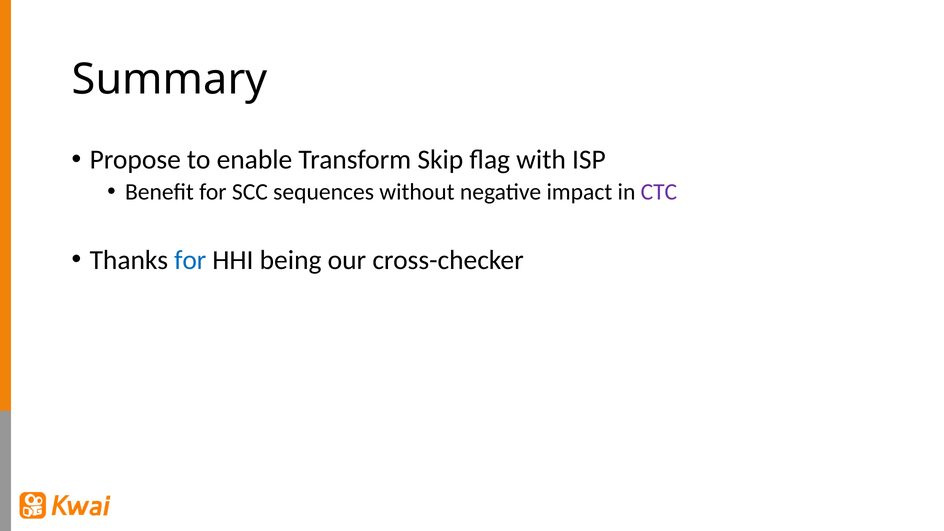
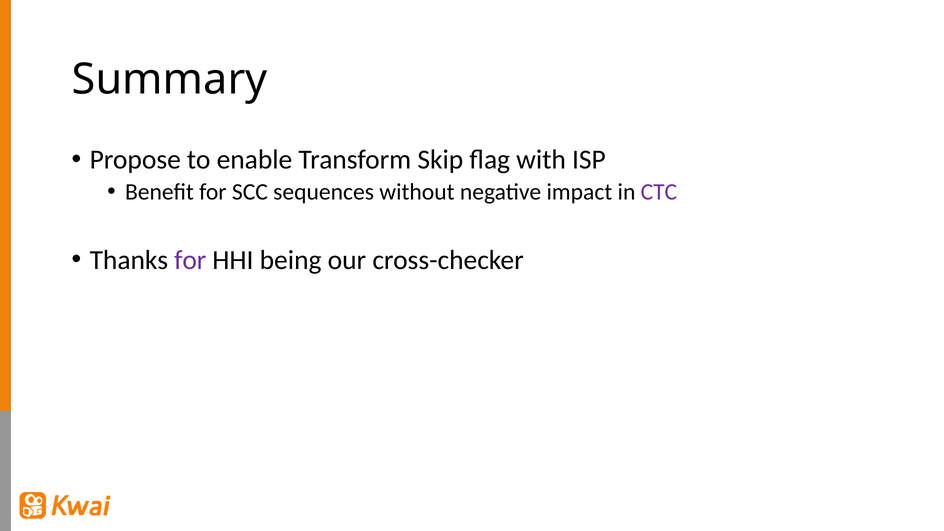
for colour: blue -> purple (190, 260)
